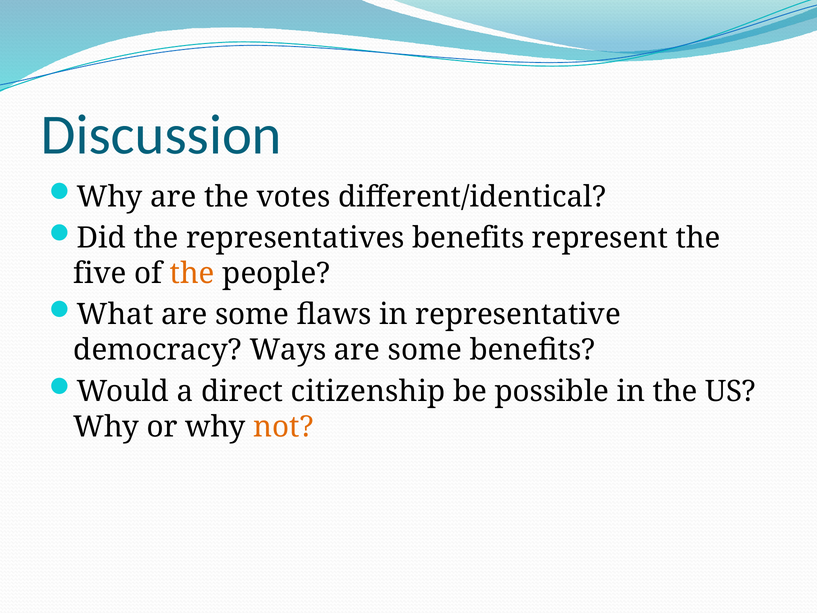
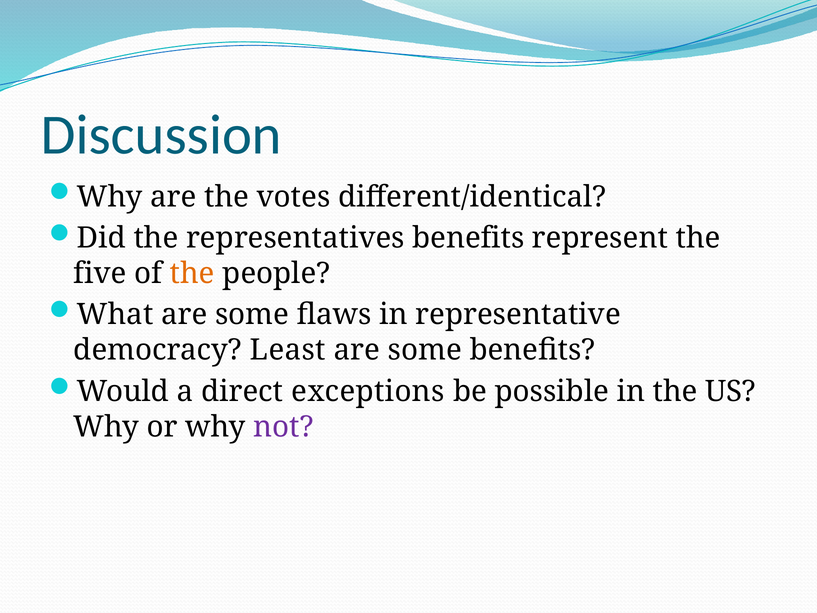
Ways: Ways -> Least (288, 350)
citizenship: citizenship -> exceptions (368, 391)
not colour: orange -> purple (284, 427)
